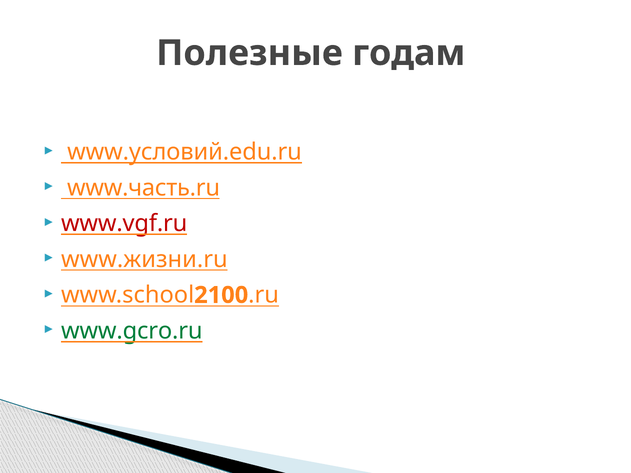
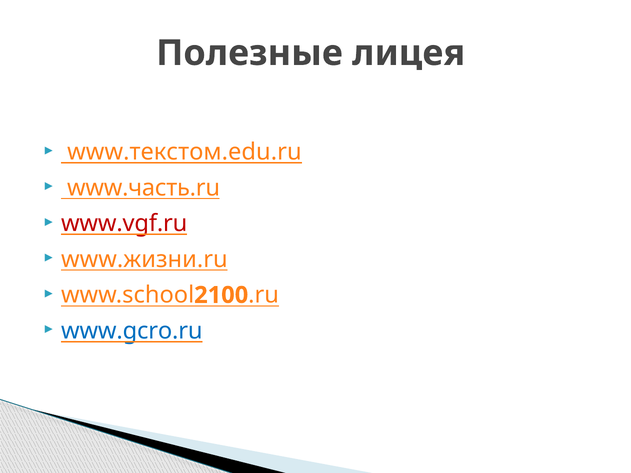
годам: годам -> лицея (409, 53)
www.условий.edu.ru: www.условий.edu.ru -> www.текстом.edu.ru (184, 152)
www.gcro.ru colour: green -> blue (132, 331)
